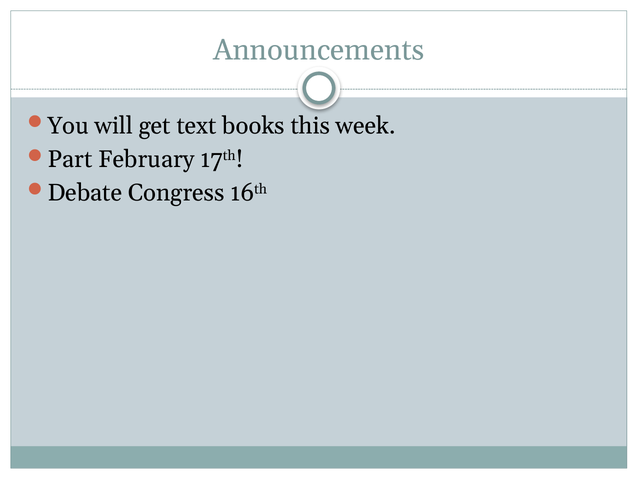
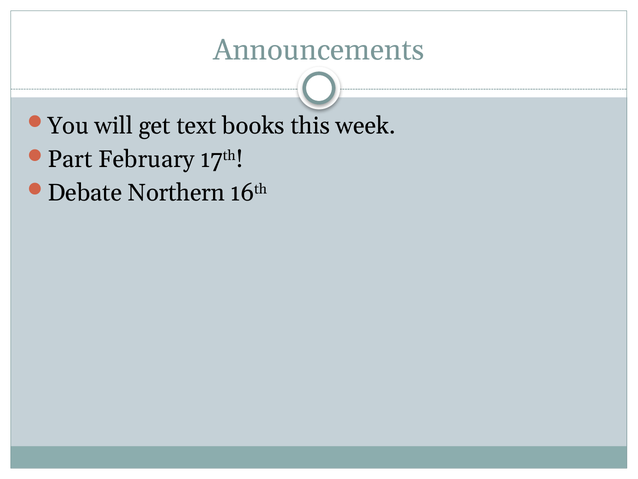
Congress: Congress -> Northern (176, 193)
